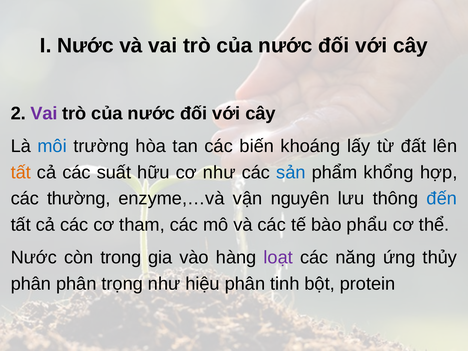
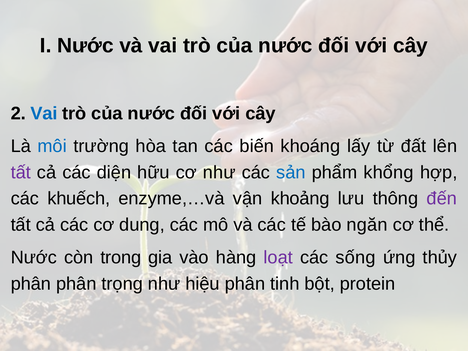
Vai colour: purple -> blue (44, 113)
tất colour: orange -> purple (21, 172)
suất: suất -> diện (114, 172)
thường: thường -> khuếch (79, 199)
nguyên: nguyên -> khoảng (300, 199)
đến colour: blue -> purple (442, 199)
tham: tham -> dung (142, 225)
phẩu: phẩu -> ngăn (367, 225)
năng: năng -> sống (356, 258)
